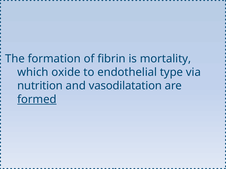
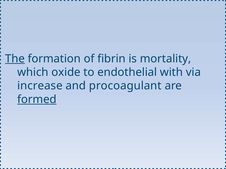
The underline: none -> present (15, 59)
type: type -> with (171, 72)
nutrition: nutrition -> increase (40, 86)
vasodilatation: vasodilatation -> procoagulant (125, 86)
